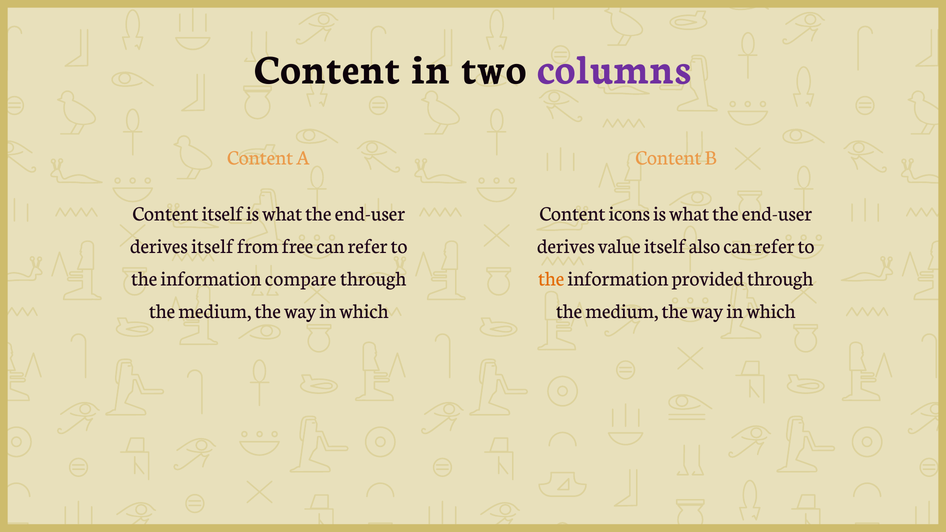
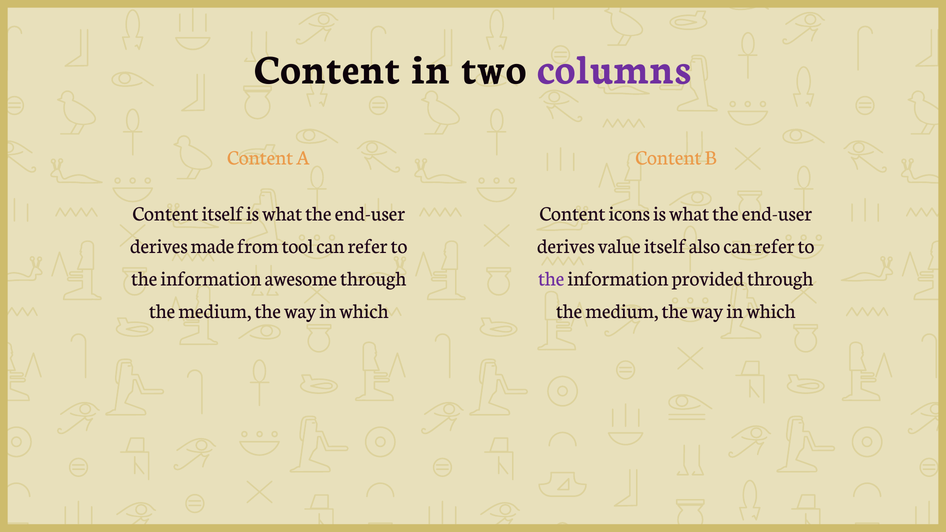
derives itself: itself -> made (212, 246)
free: free -> tool (298, 246)
compare: compare -> awesome (301, 279)
the colour: orange -> purple (551, 279)
